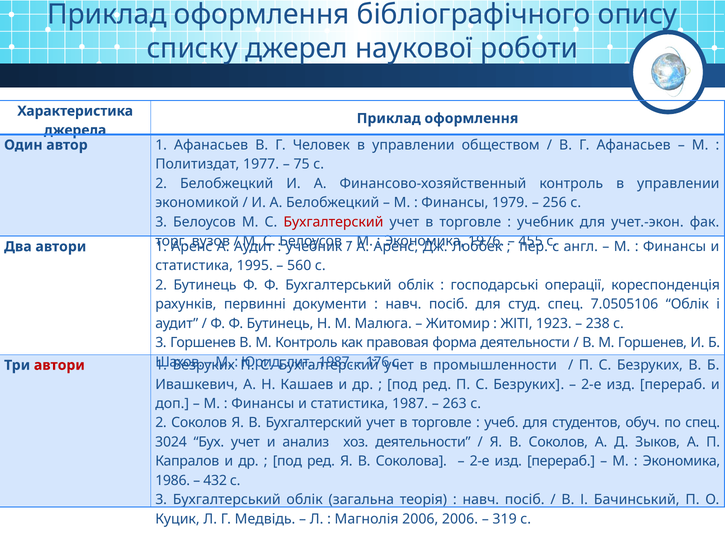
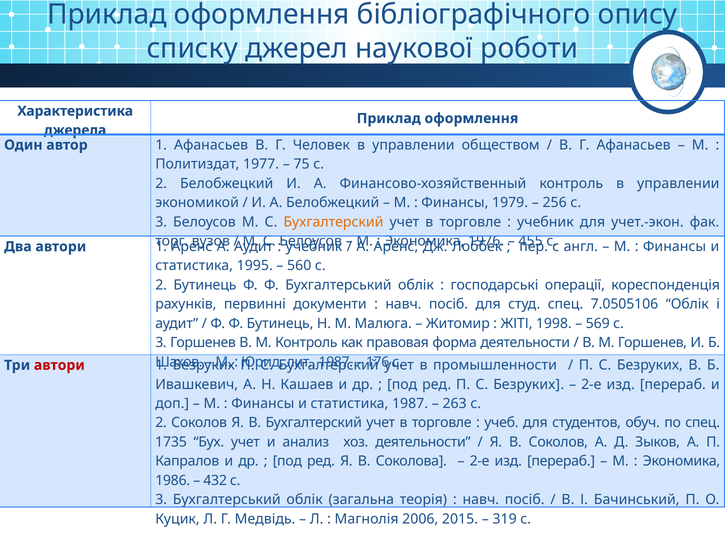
Бухгалтерский colour: red -> orange (333, 222)
1923: 1923 -> 1998 (554, 323)
238: 238 -> 569 (598, 323)
3024: 3024 -> 1735 (171, 442)
2006 2006: 2006 -> 2015 (460, 519)
